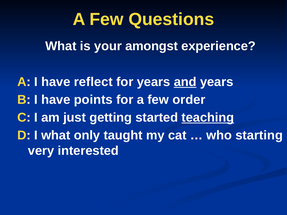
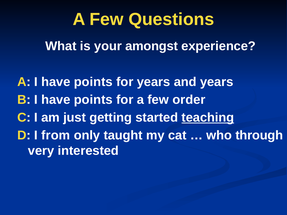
A I have reflect: reflect -> points (93, 82)
and underline: present -> none (185, 82)
I what: what -> from (56, 136)
starting: starting -> through (259, 136)
